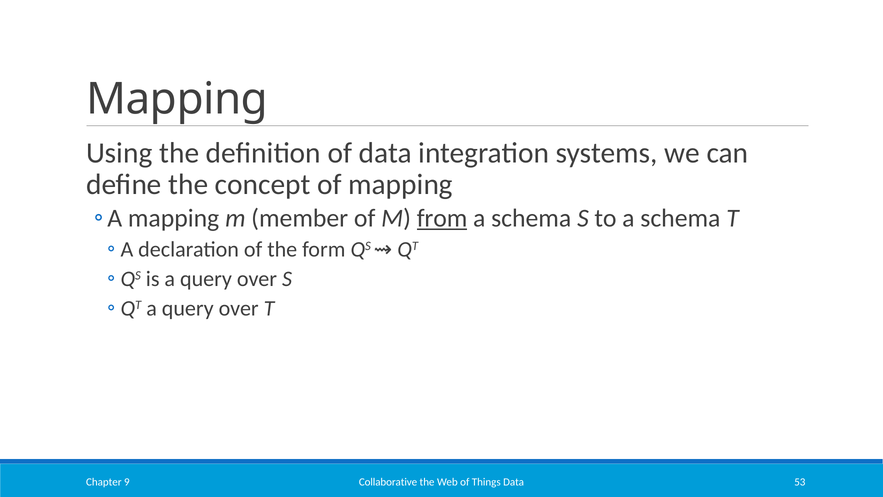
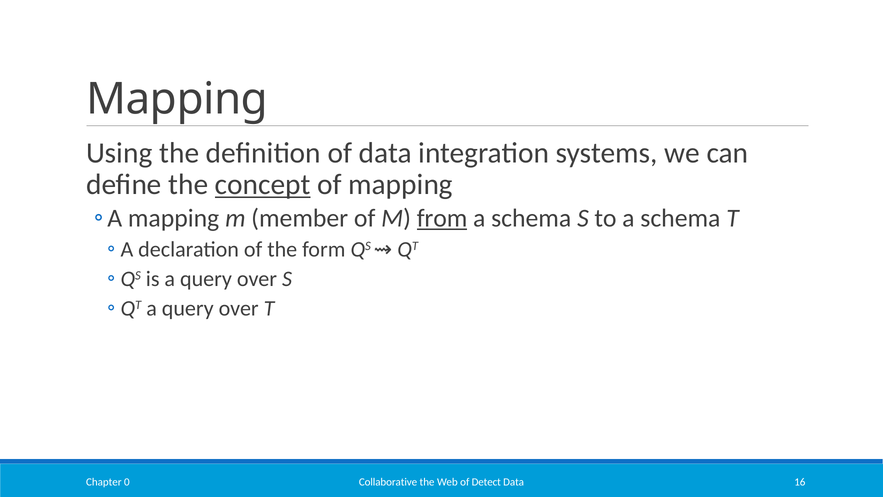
concept underline: none -> present (263, 185)
Things: Things -> Detect (486, 482)
53: 53 -> 16 (800, 482)
9: 9 -> 0 (127, 482)
